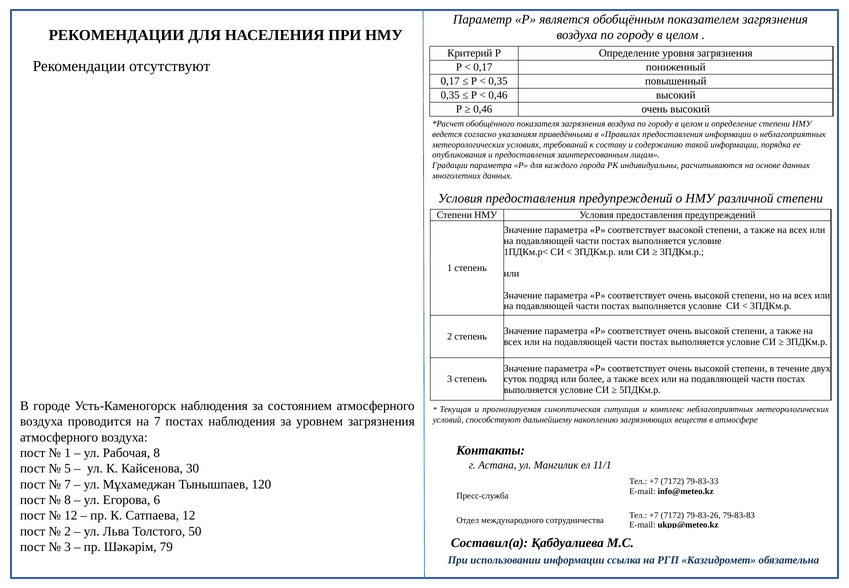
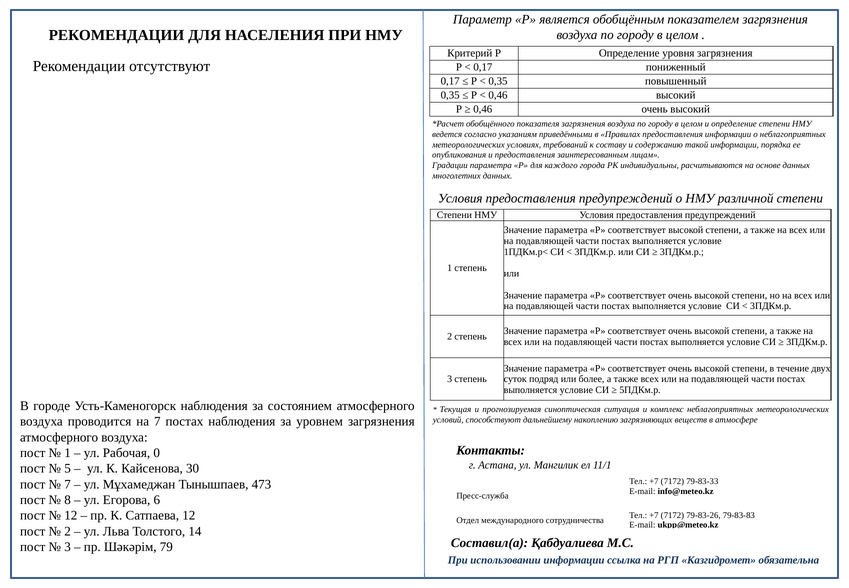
Рабочая 8: 8 -> 0 (157, 453)
120: 120 -> 473 (261, 484)
50: 50 -> 14 (195, 531)
